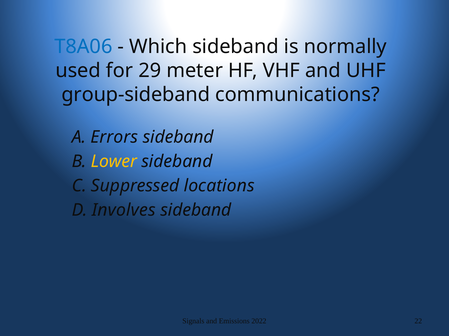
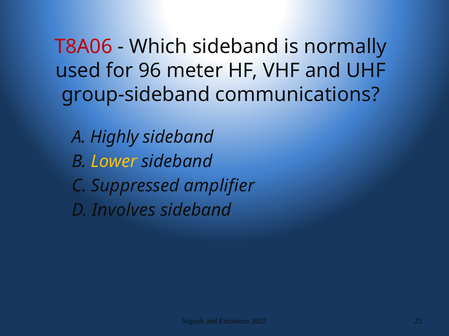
T8A06 colour: blue -> red (83, 47)
29: 29 -> 96 (150, 71)
Errors: Errors -> Highly (114, 137)
locations: locations -> amplifier (219, 186)
